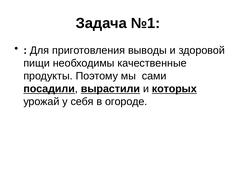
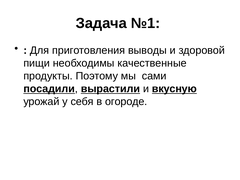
которых: которых -> вкусную (174, 89)
